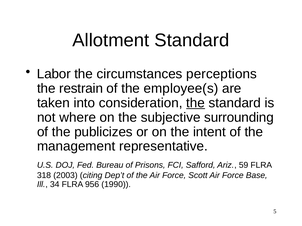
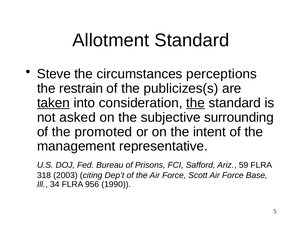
Labor: Labor -> Steve (54, 74)
employee(s: employee(s -> publicizes(s (181, 89)
taken underline: none -> present (53, 103)
where: where -> asked (78, 118)
publicizes: publicizes -> promoted (103, 132)
